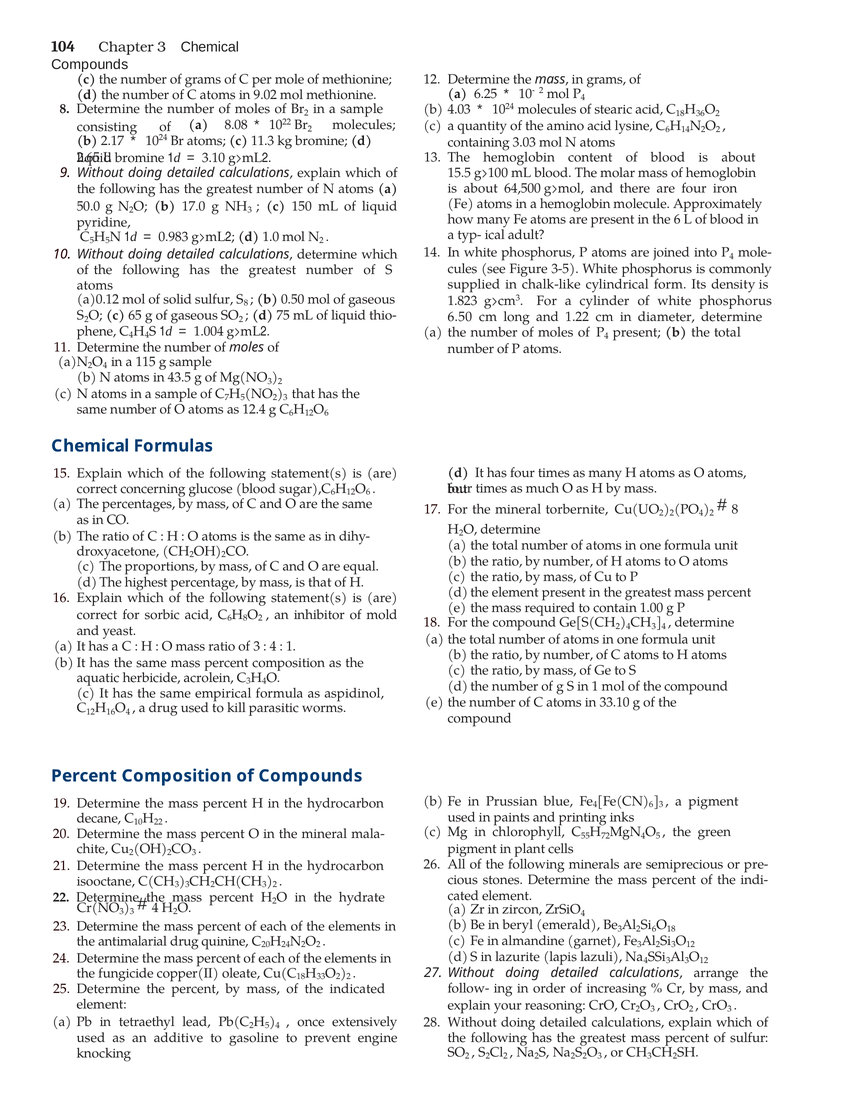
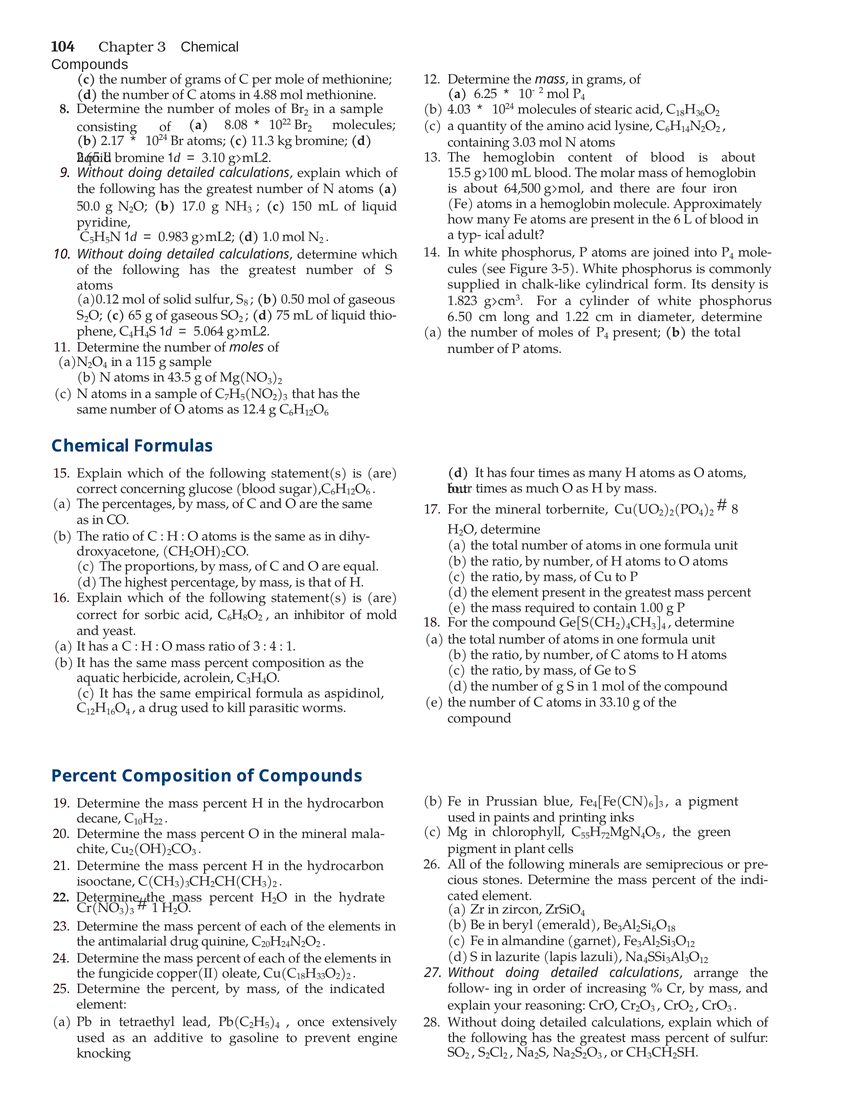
9.02: 9.02 -> 4.88 (265, 95)
1.004: 1.004 -> 5.064 (209, 331)
4: 4 -> 1 (155, 908)
